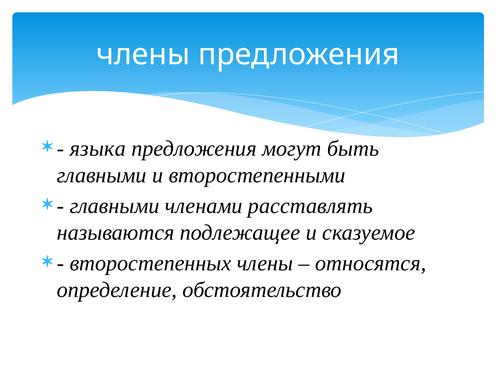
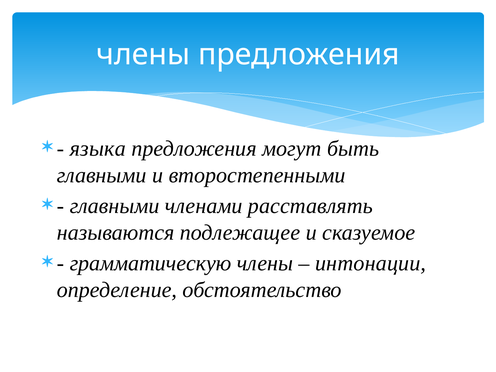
второстепенных: второстепенных -> грамматическую (150, 263)
относятся: относятся -> интонации (371, 263)
